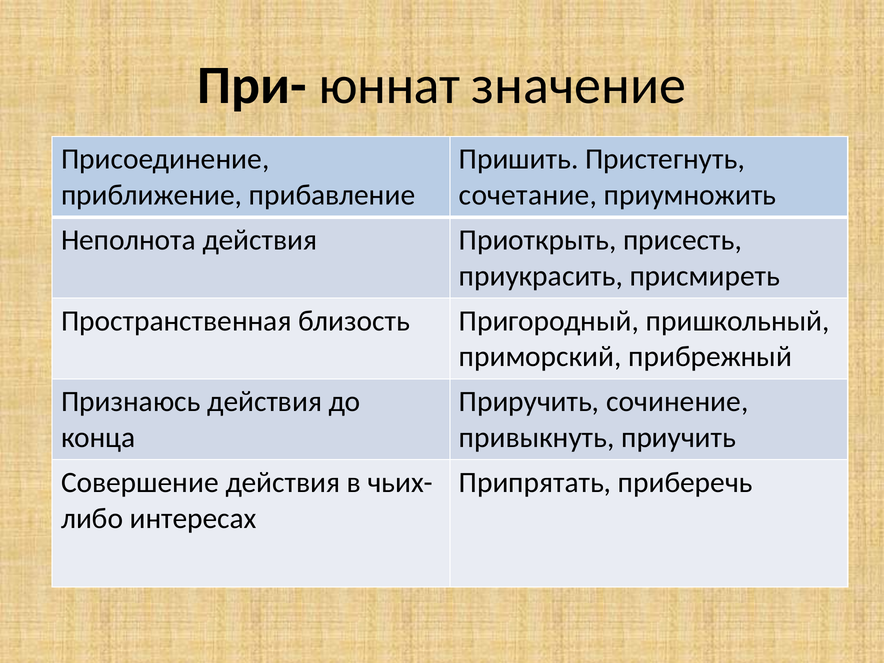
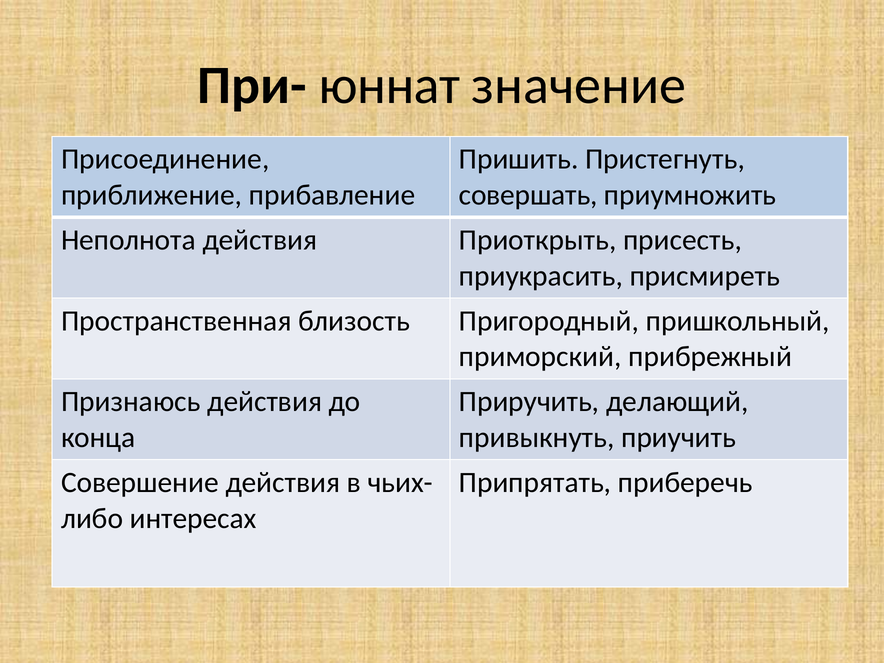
сочетание: сочетание -> совершать (528, 195)
сочинение: сочинение -> делающий (677, 402)
